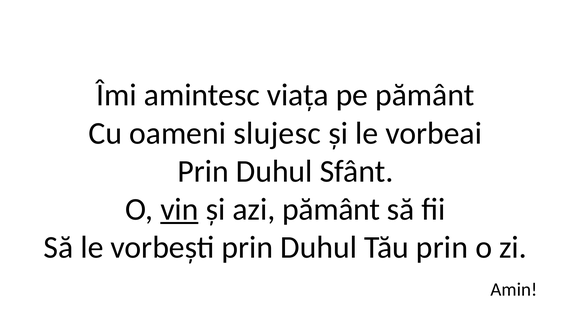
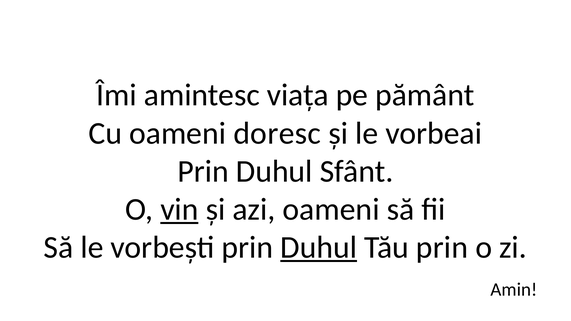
slujesc: slujesc -> doresc (277, 133)
azi pământ: pământ -> oameni (331, 209)
Duhul underline: none -> present (319, 247)
